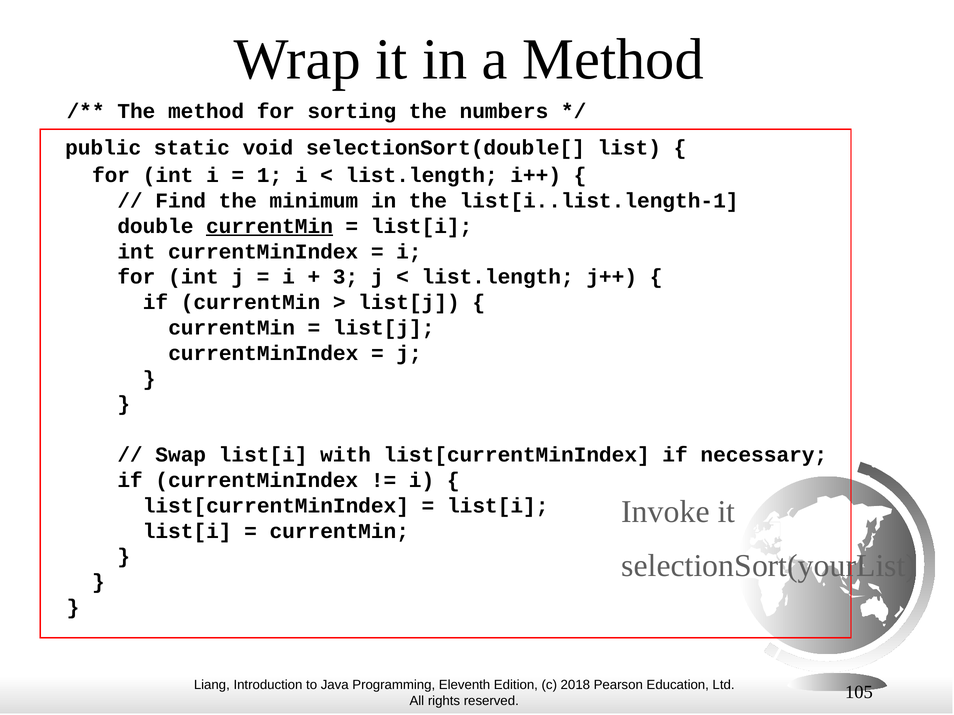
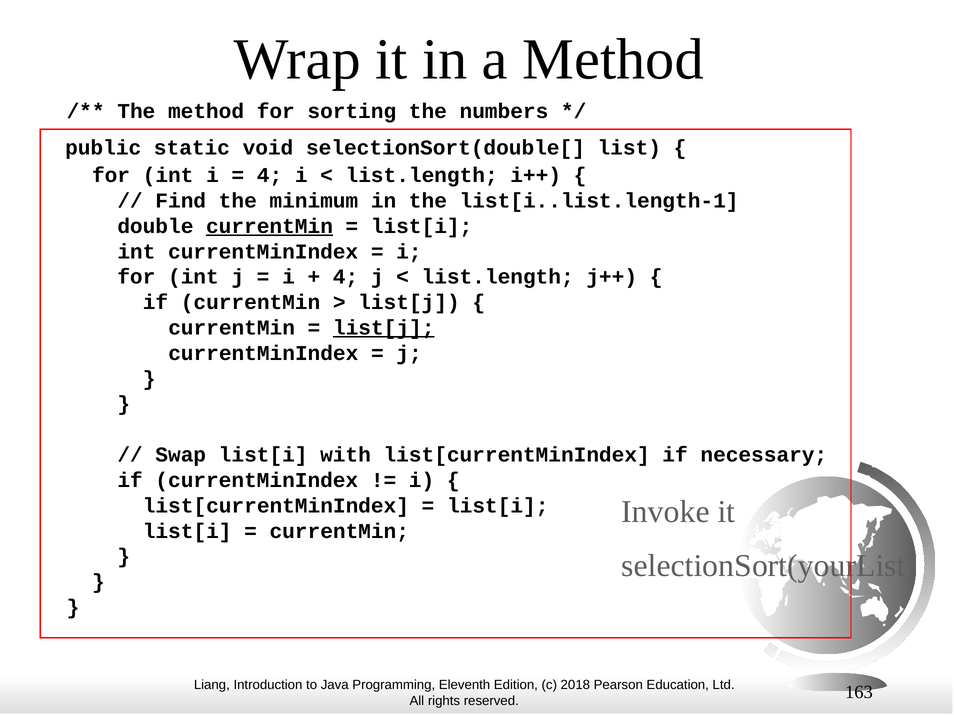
1: 1 -> 4 (270, 175)
3: 3 -> 4 (345, 277)
list[j underline: none -> present (384, 328)
105: 105 -> 163 (859, 693)
